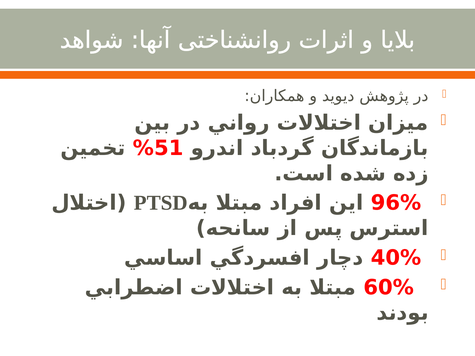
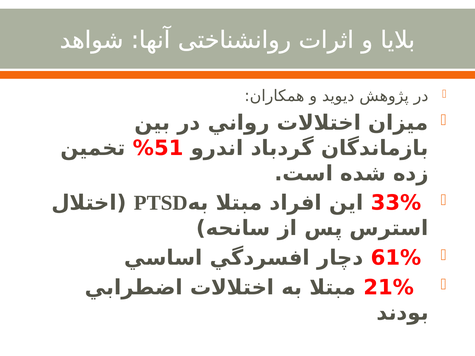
96%: 96% -> 33% (396, 203)
40%: 40% -> 61% (396, 258)
60%: 60% -> 21% (389, 288)
